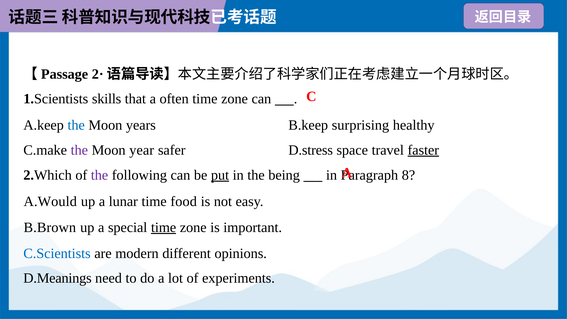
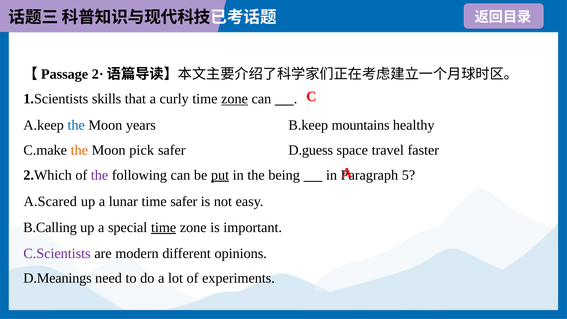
often: often -> curly (174, 99)
zone underline: none -> present (235, 99)
surprising: surprising -> mountains (361, 125)
the colour: purple -> orange (79, 150)
year: year -> pick (142, 150)
D.stress: D.stress -> D.guess (311, 150)
faster underline: present -> none (423, 150)
8: 8 -> 5 (409, 175)
A.Would: A.Would -> A.Scared (50, 201)
time food: food -> safer (184, 201)
B.Brown: B.Brown -> B.Calling (50, 227)
C.Scientists colour: blue -> purple (57, 253)
